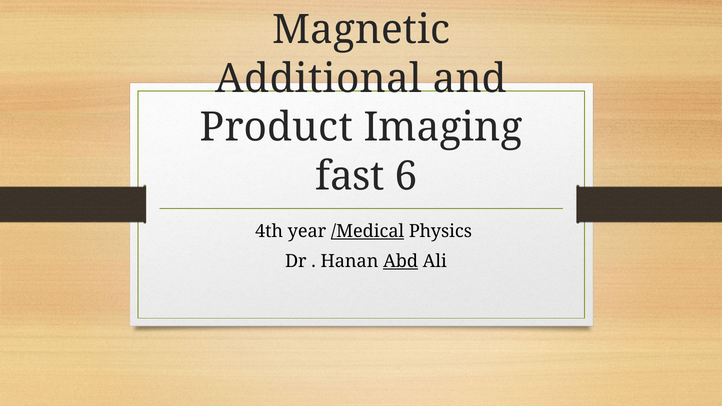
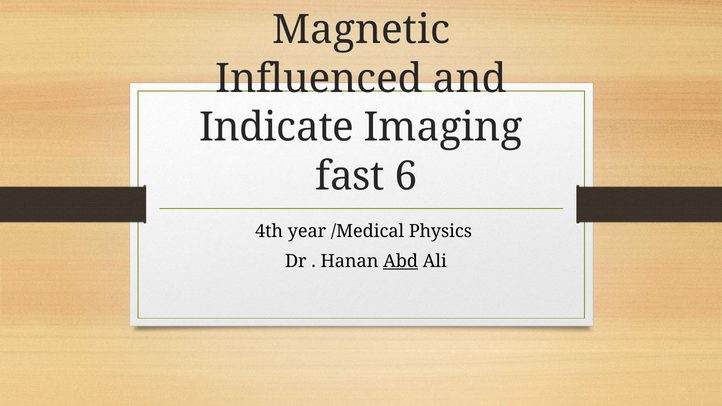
Additional: Additional -> Influenced (319, 79)
Product: Product -> Indicate (277, 128)
/Medical underline: present -> none (368, 231)
